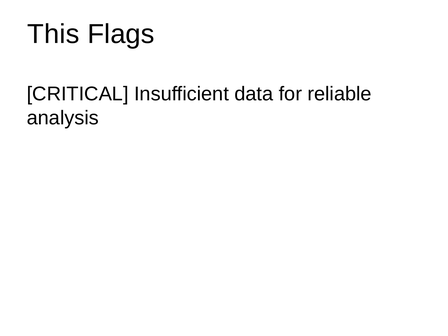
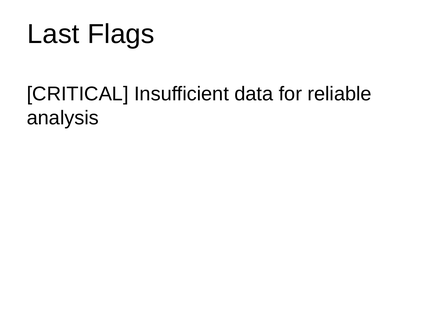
This: This -> Last (53, 34)
